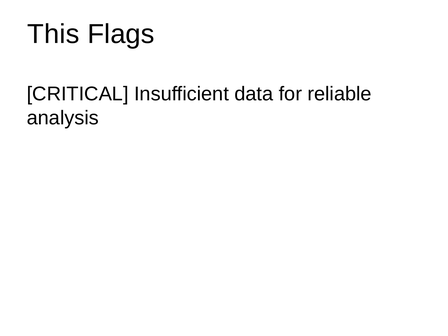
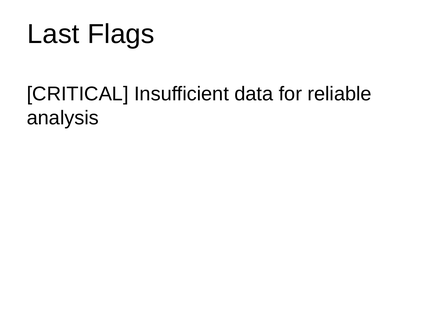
This: This -> Last (53, 34)
